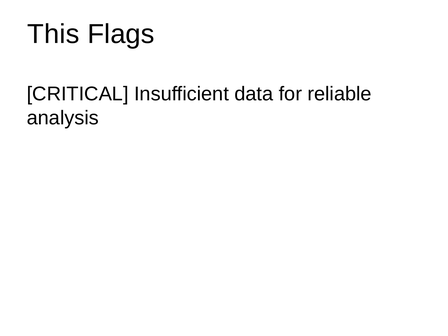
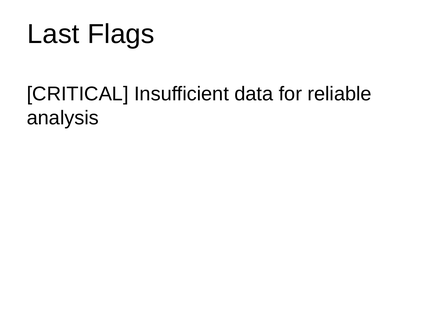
This: This -> Last (53, 34)
